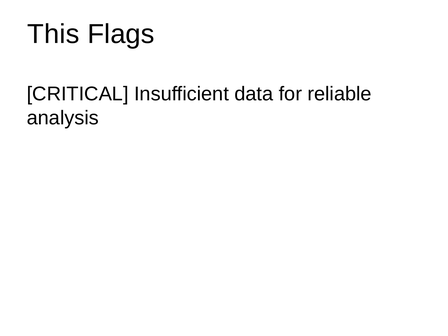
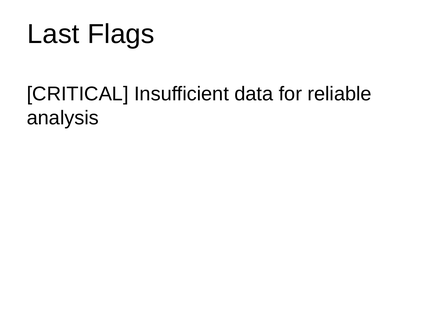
This: This -> Last (53, 34)
